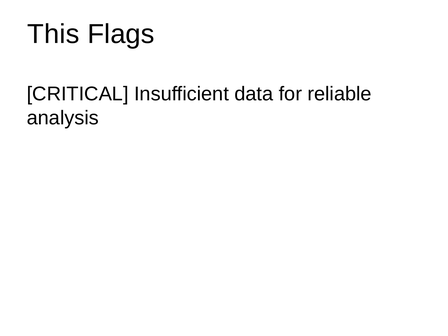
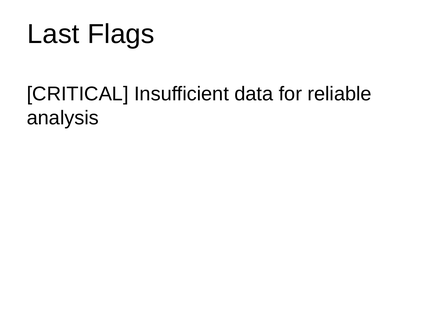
This: This -> Last (53, 34)
